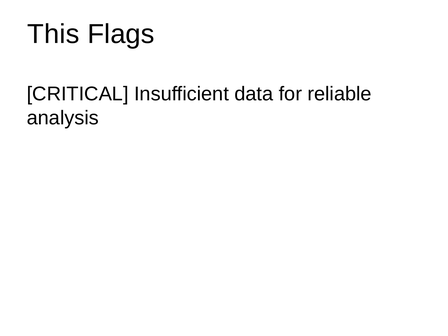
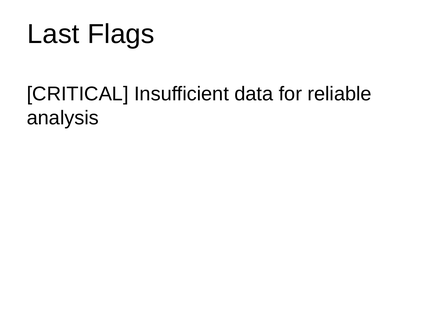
This: This -> Last (53, 34)
